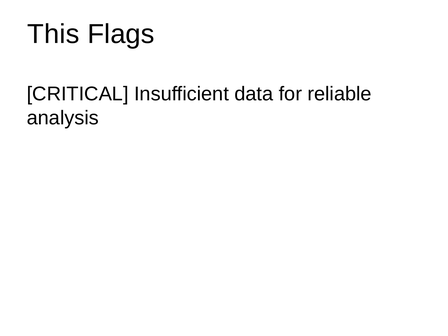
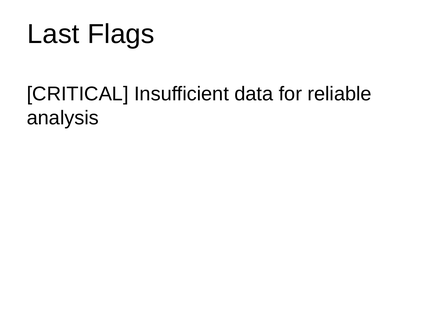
This: This -> Last (53, 34)
